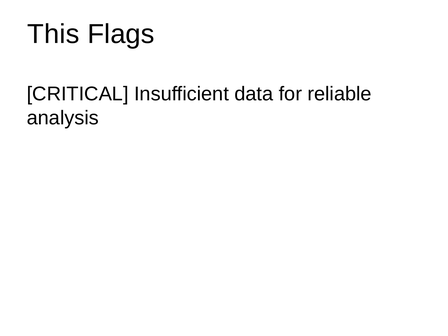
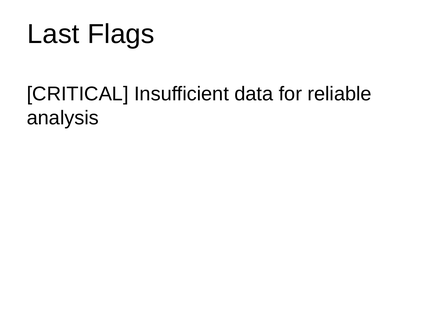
This: This -> Last (53, 34)
